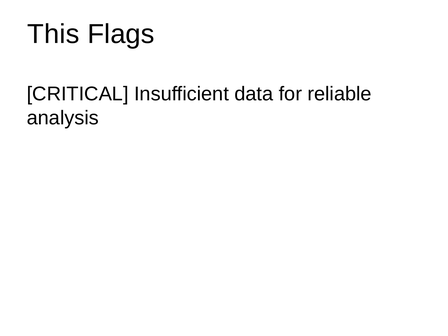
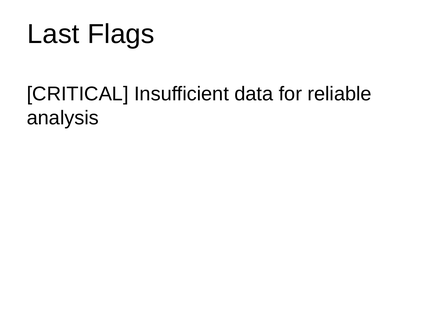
This: This -> Last (53, 34)
